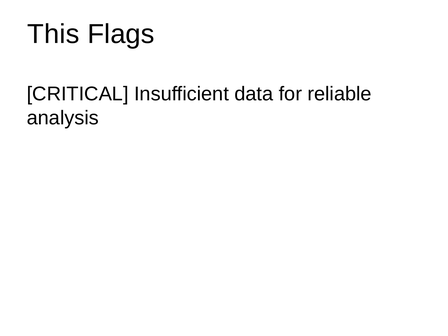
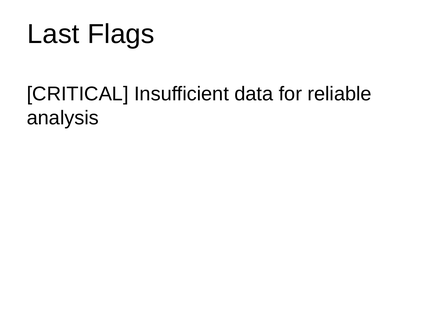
This: This -> Last (53, 34)
